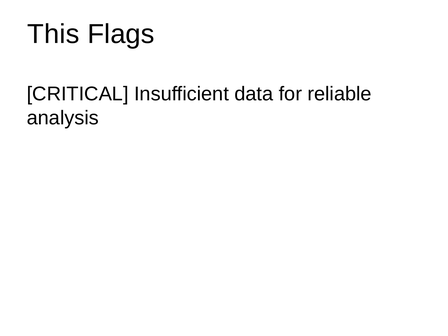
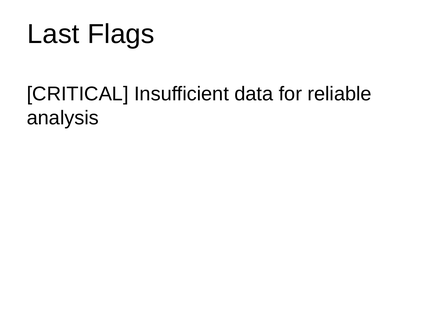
This: This -> Last (53, 34)
